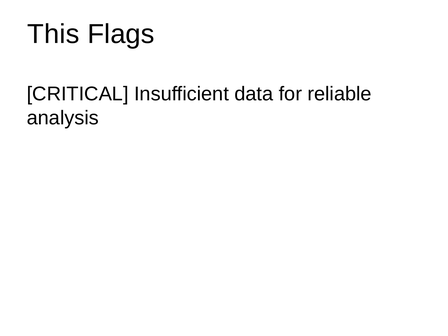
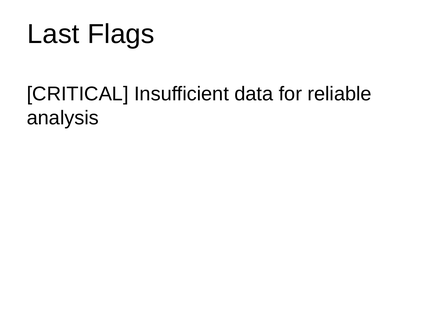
This: This -> Last (53, 34)
